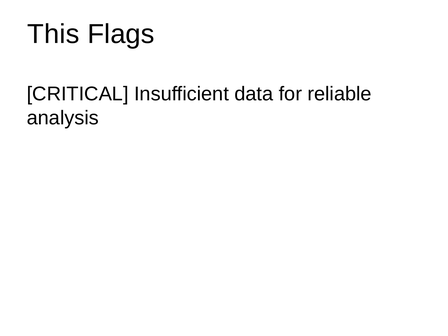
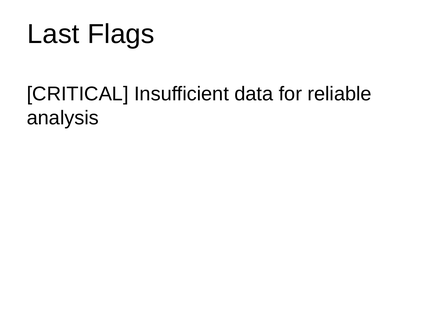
This: This -> Last (53, 34)
